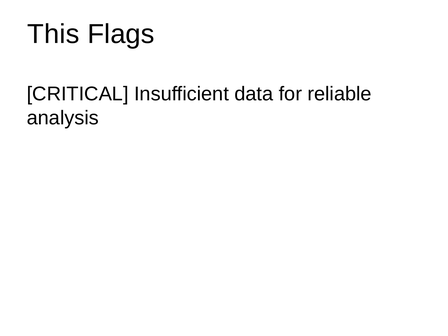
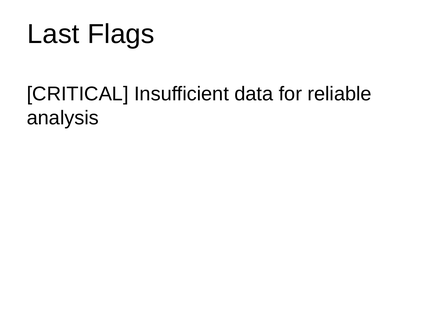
This: This -> Last (53, 34)
